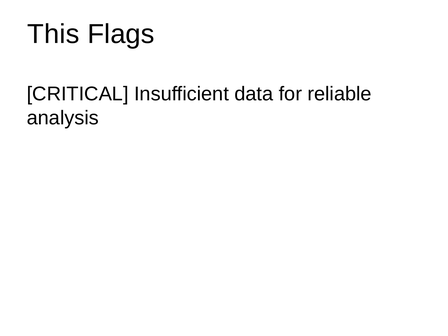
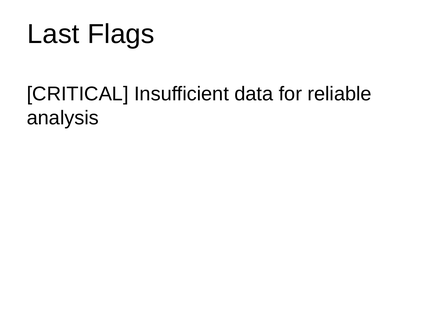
This: This -> Last (53, 34)
